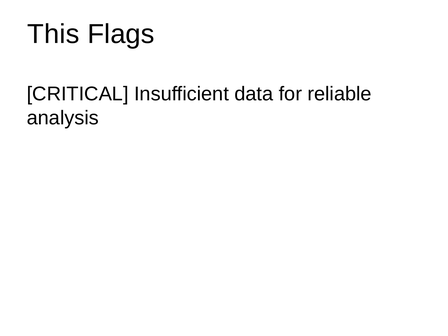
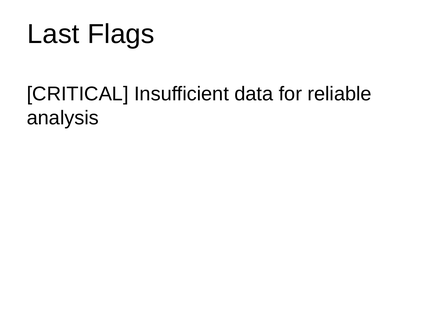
This: This -> Last (53, 34)
